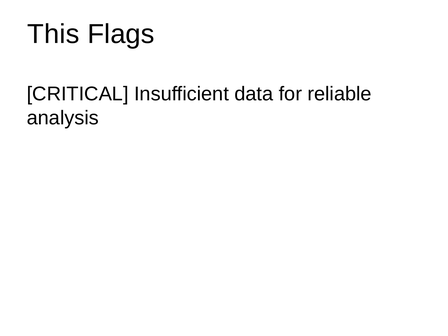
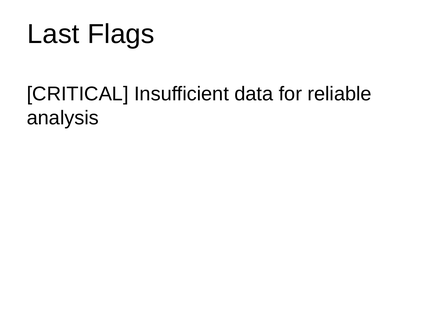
This: This -> Last (53, 34)
